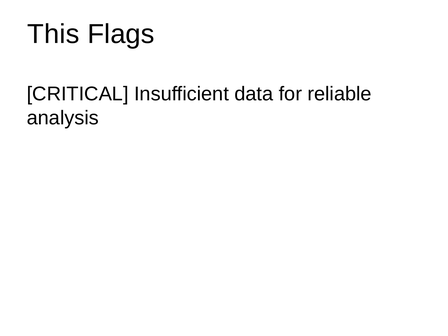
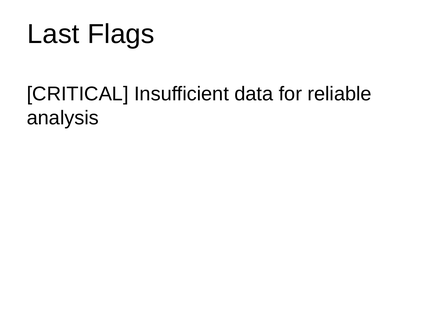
This: This -> Last (53, 34)
